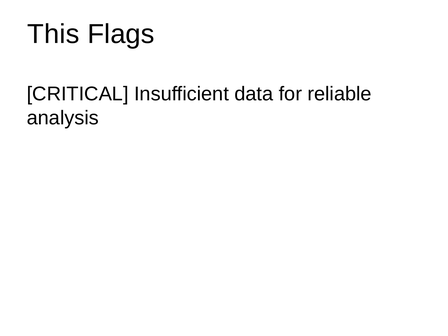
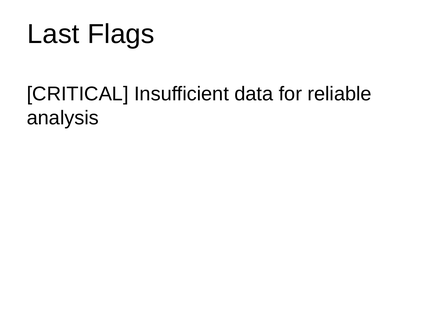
This: This -> Last (53, 34)
